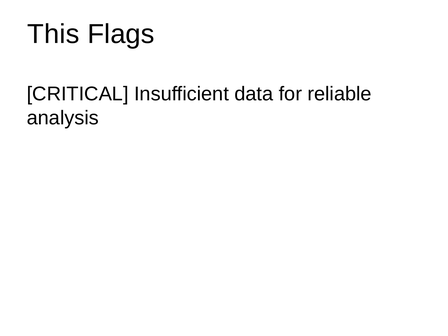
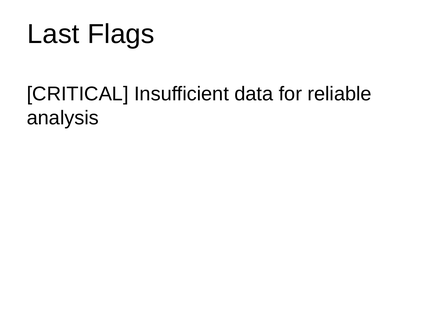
This: This -> Last (53, 34)
